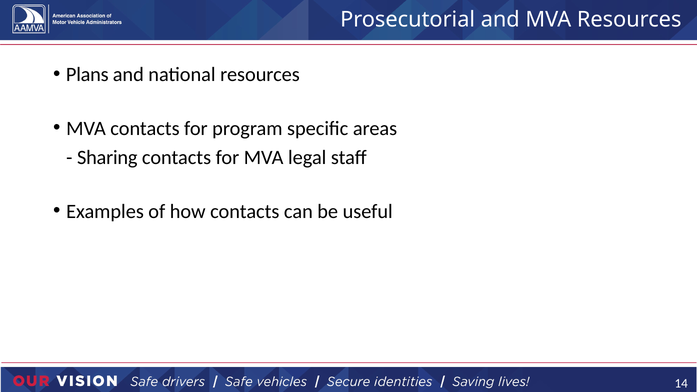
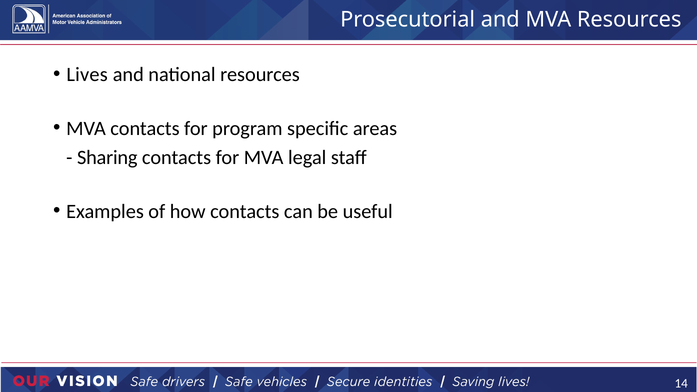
Plans: Plans -> Lives (87, 75)
